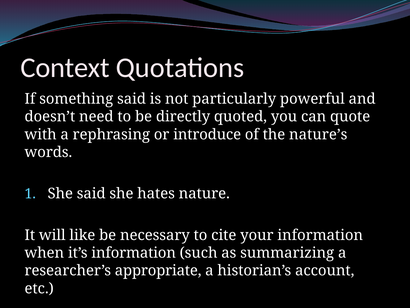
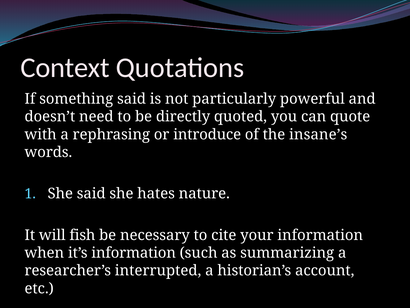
nature’s: nature’s -> insane’s (318, 134)
like: like -> fish (82, 235)
appropriate: appropriate -> interrupted (158, 270)
